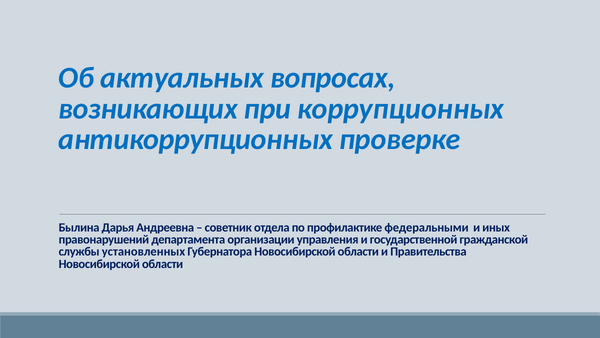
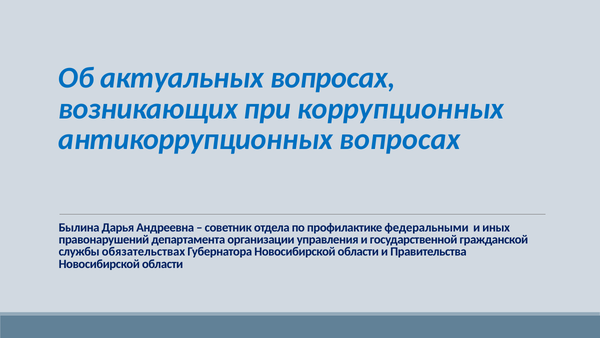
антикоррупционных проверке: проверке -> вопросах (400, 139)
установленных: установленных -> обязательствах (143, 251)
